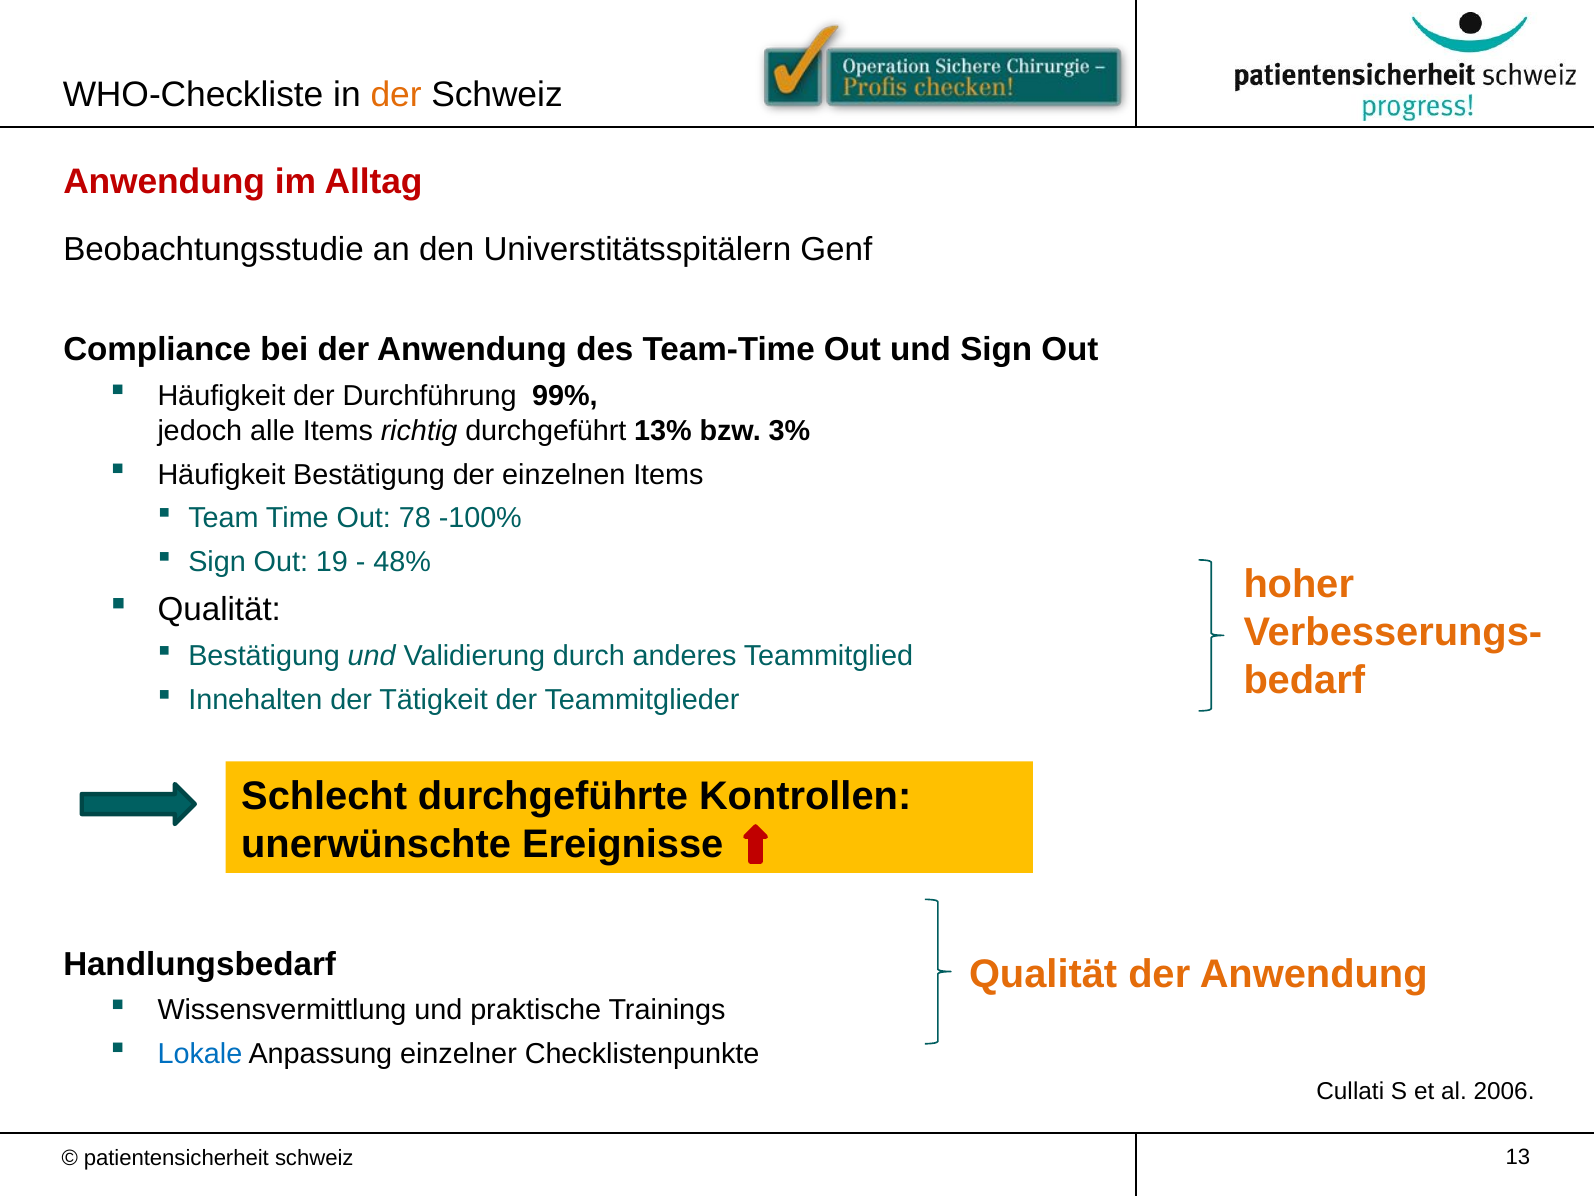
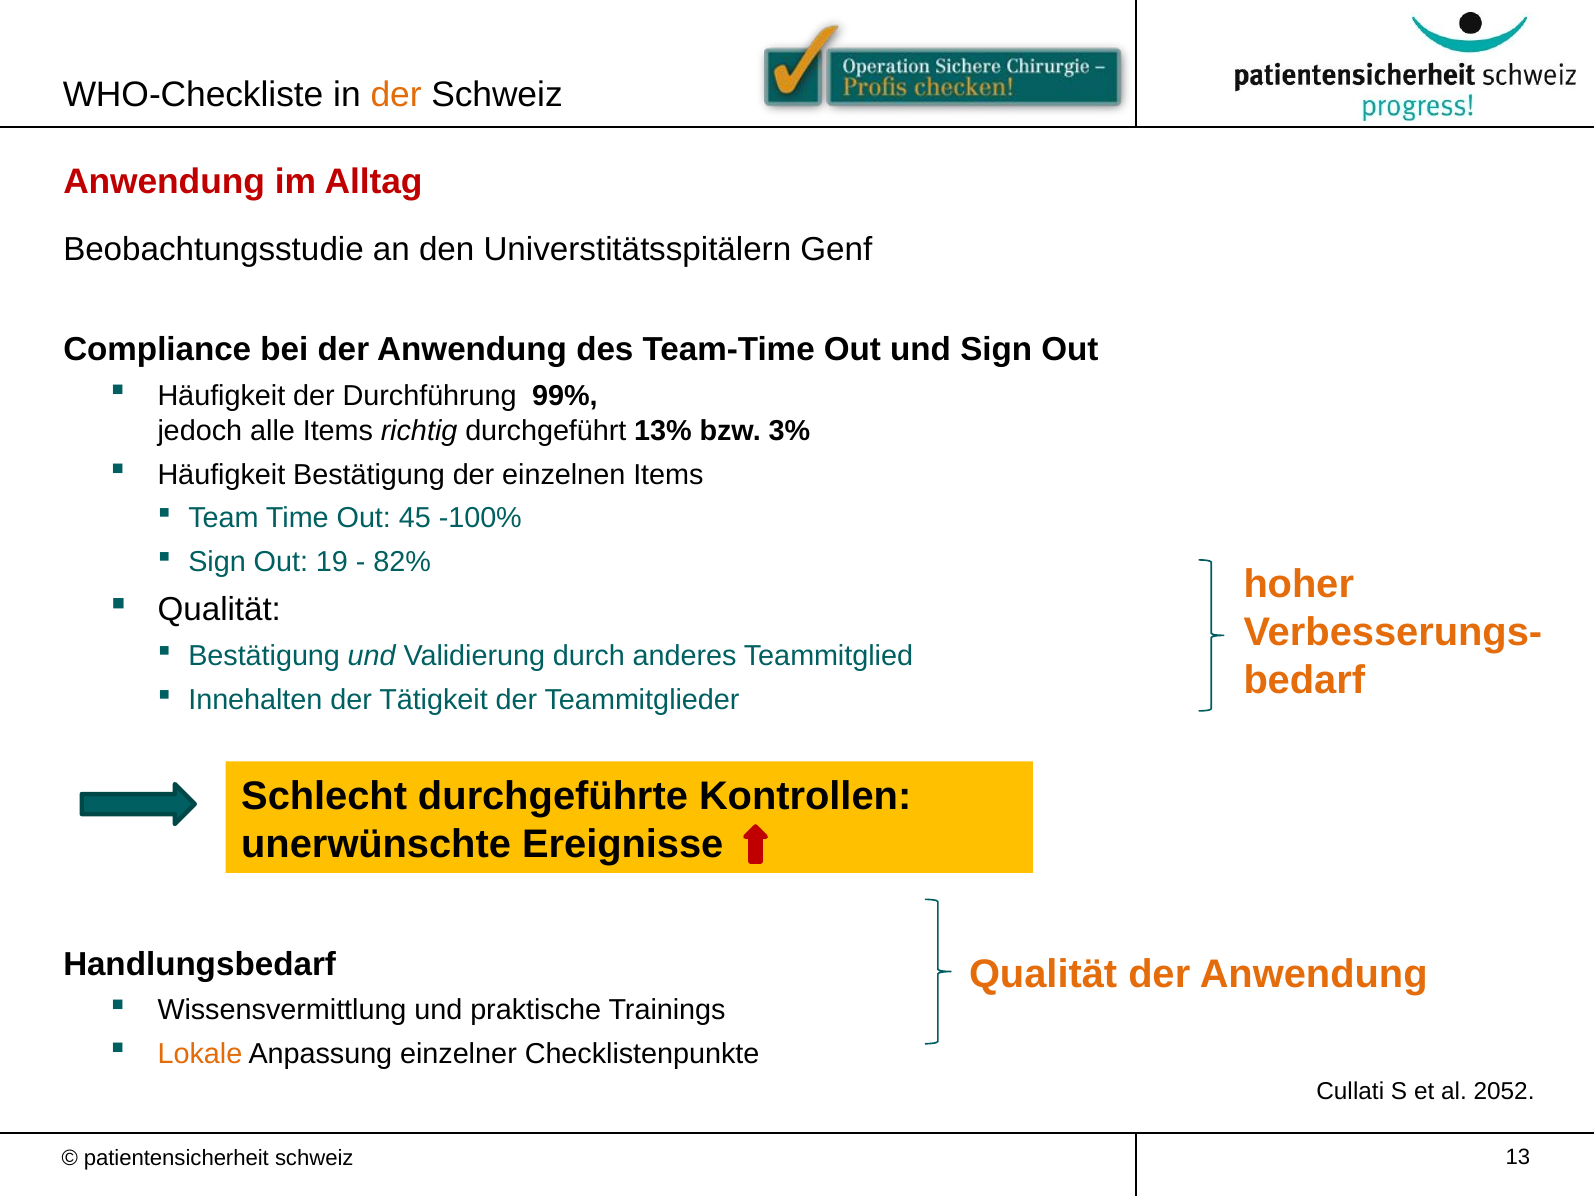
78: 78 -> 45 (415, 518)
48%: 48% -> 82% (402, 562)
Lokale colour: blue -> orange (200, 1054)
2006: 2006 -> 2052 (1504, 1091)
